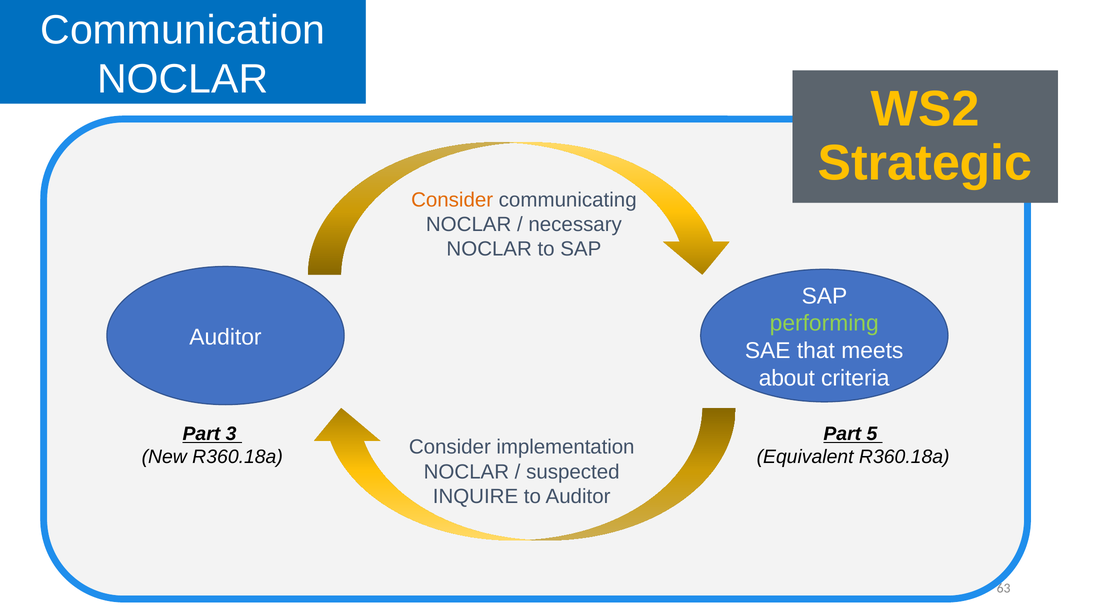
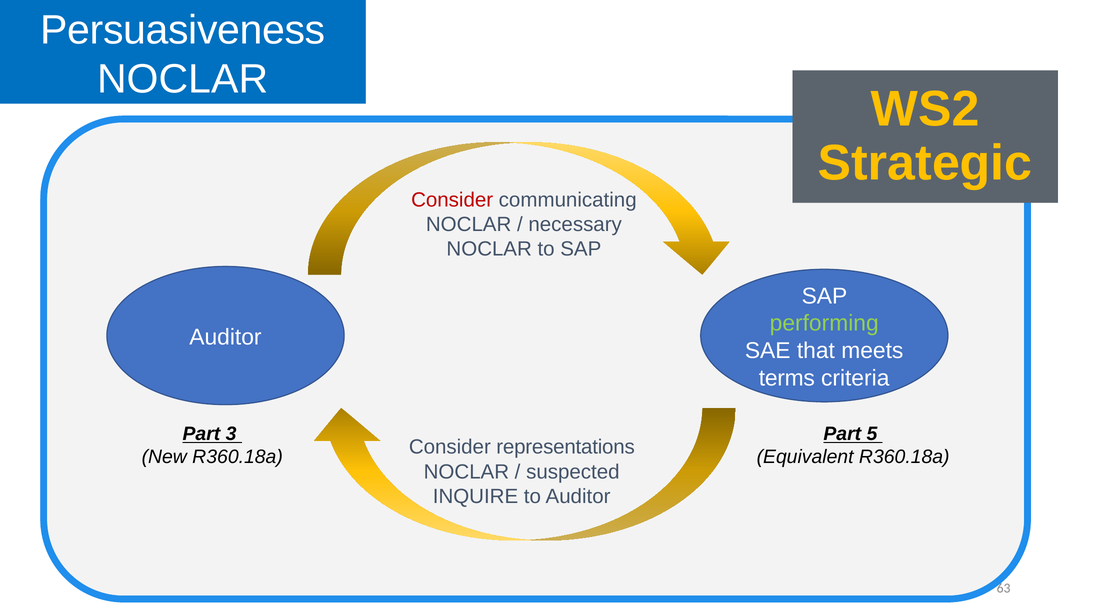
Communication: Communication -> Persuasiveness (183, 30)
Consider colour: orange -> red (452, 200)
about: about -> terms (787, 378)
implementation: implementation -> representations (566, 447)
